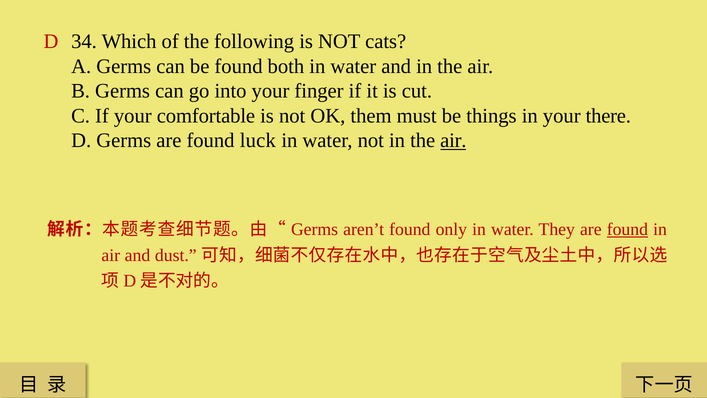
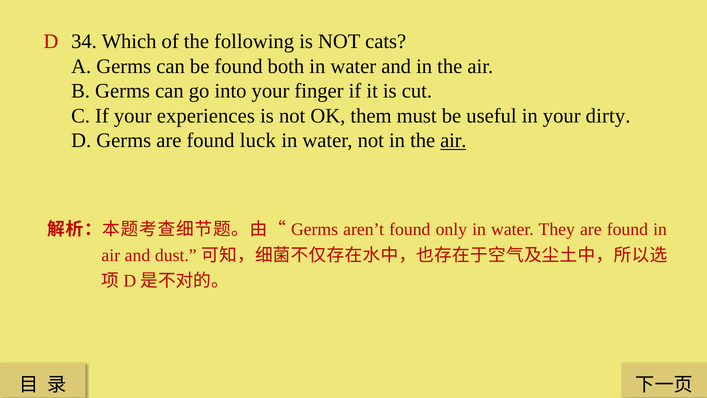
comfortable: comfortable -> experiences (206, 116)
things: things -> useful (491, 116)
there: there -> dirty (608, 116)
found underline: present -> none (627, 229)
